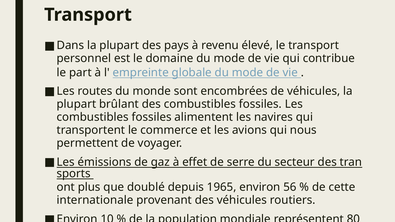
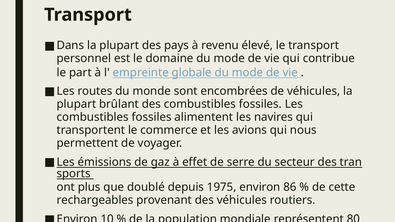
1965: 1965 -> 1975 (222, 187)
56: 56 -> 86 (290, 187)
internationale: internationale -> rechargeables (95, 200)
